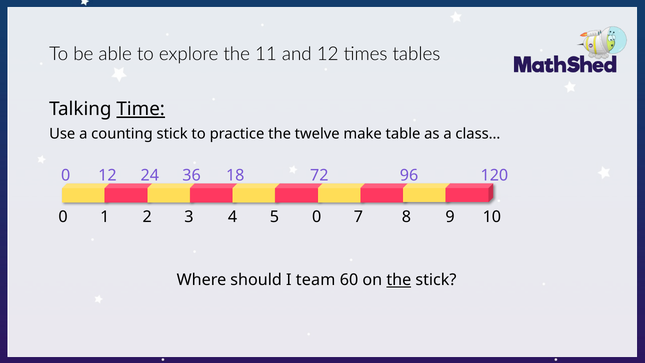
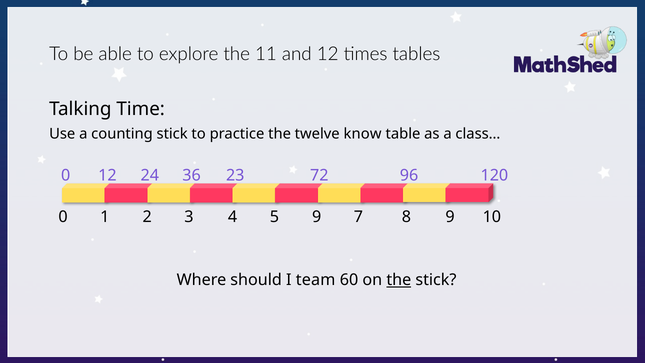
Time underline: present -> none (141, 109)
make: make -> know (363, 134)
18: 18 -> 23 (235, 175)
5 0: 0 -> 9 (317, 217)
